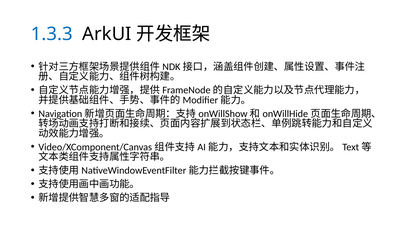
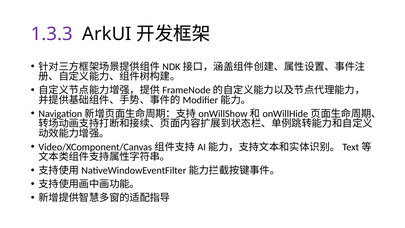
1.3.3 colour: blue -> purple (52, 34)
